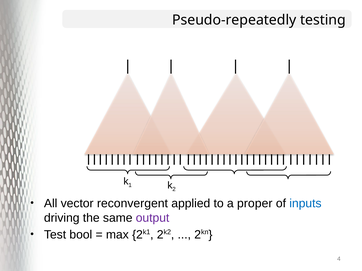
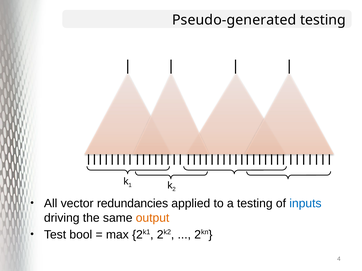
Pseudo-repeatedly: Pseudo-repeatedly -> Pseudo-generated (234, 20)
reconvergent: reconvergent -> redundancies (133, 204)
a proper: proper -> testing (255, 204)
output colour: purple -> orange (153, 218)
